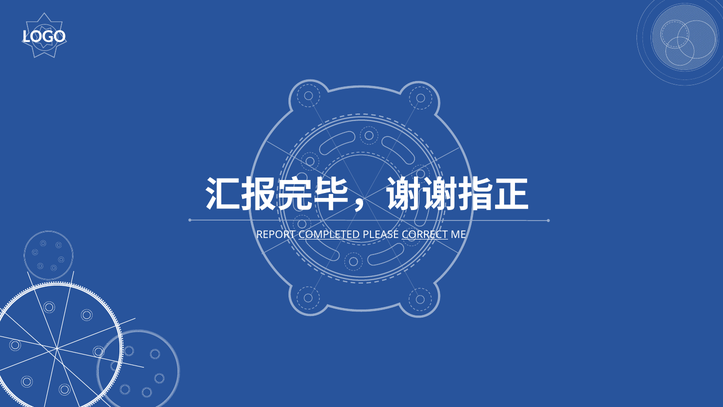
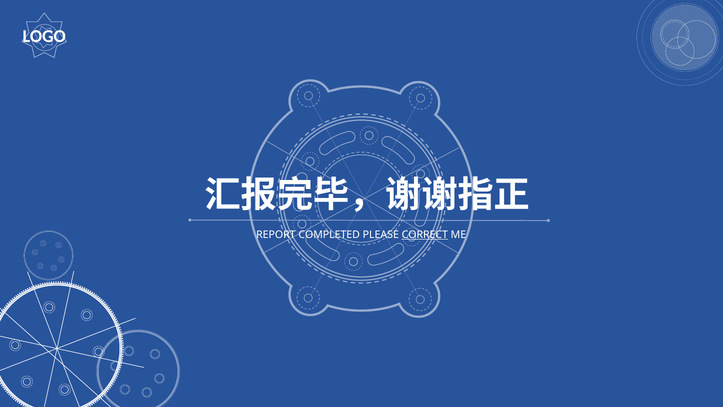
COMPLETED underline: present -> none (329, 235)
